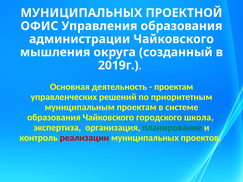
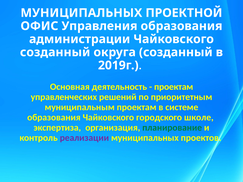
мышления: мышления -> созданный (55, 52)
школа: школа -> школе (199, 118)
реализации colour: red -> purple (84, 138)
